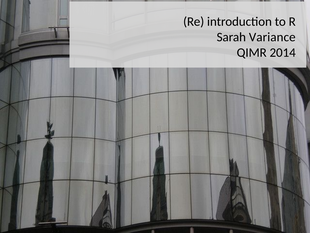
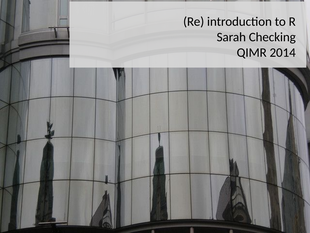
Variance: Variance -> Checking (272, 37)
